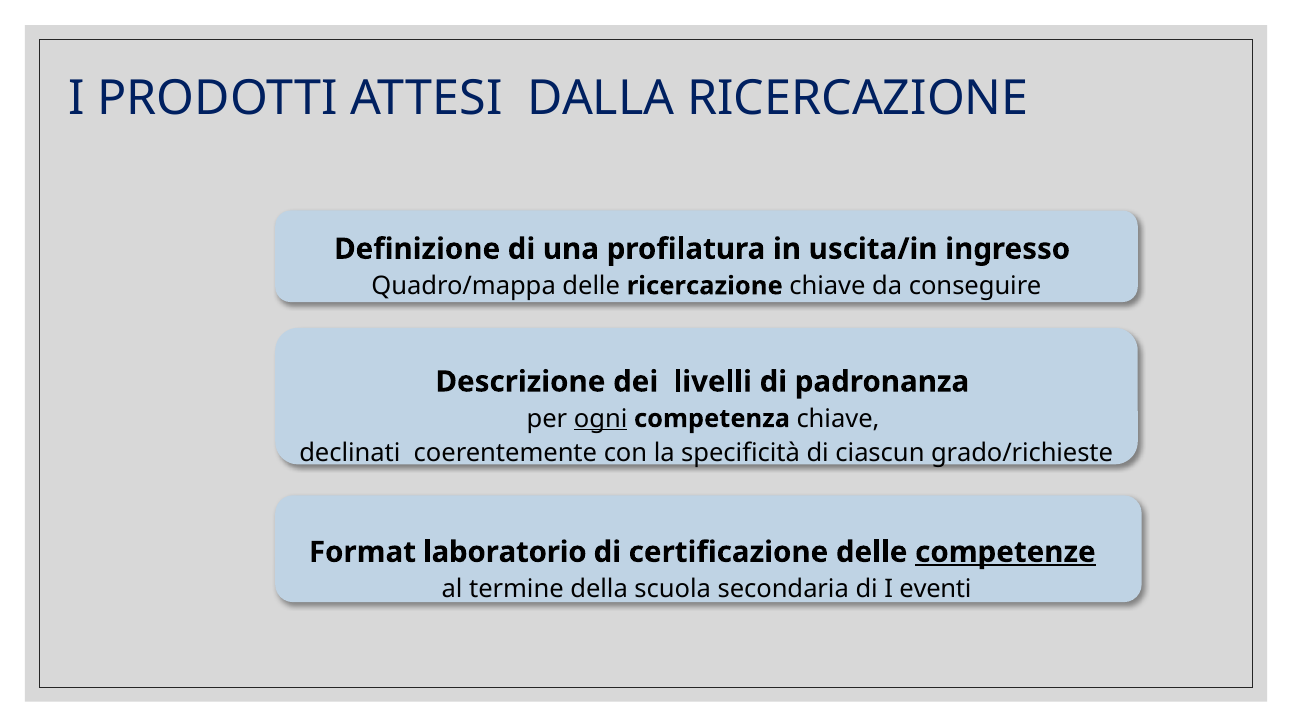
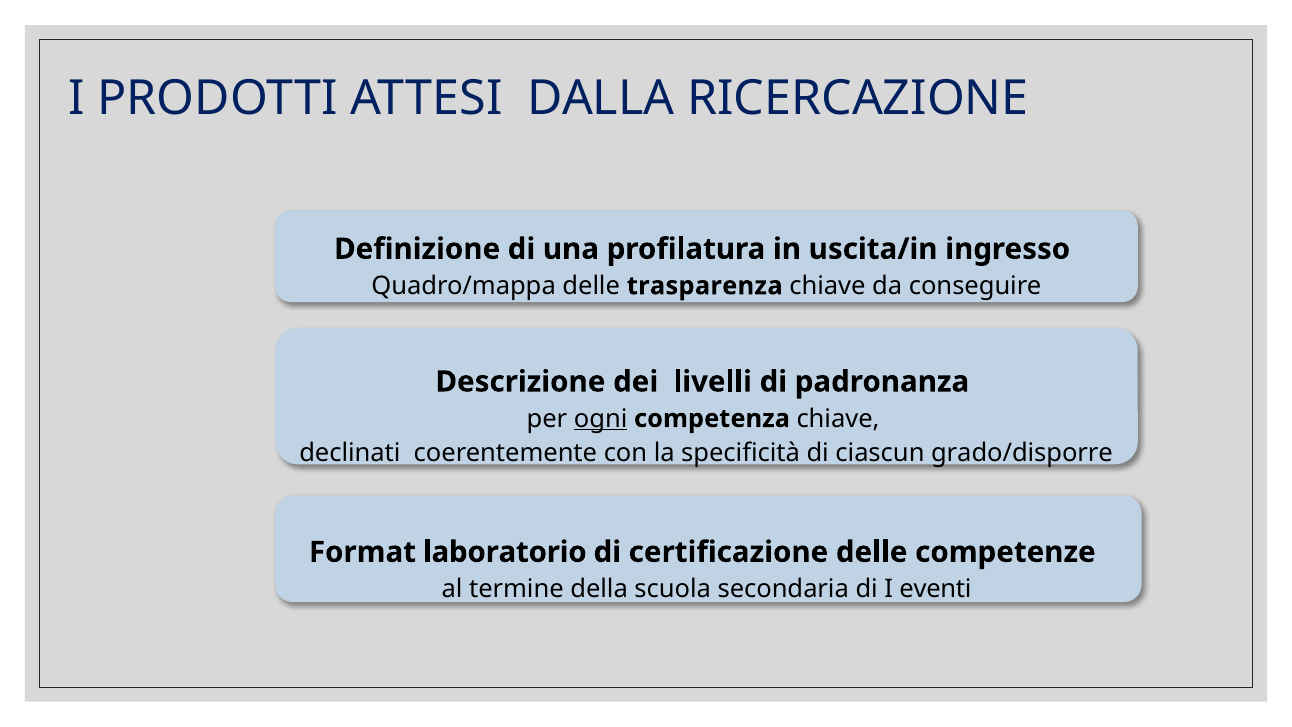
delle ricercazione: ricercazione -> trasparenza (705, 286)
grado/richieste: grado/richieste -> grado/disporre (1022, 453)
competenze underline: present -> none (1005, 552)
